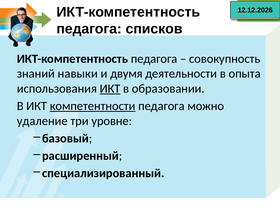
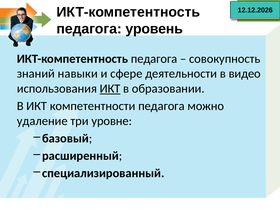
списков: списков -> уровень (154, 29)
двумя: двумя -> сфере (126, 74)
опыта: опыта -> видео (245, 74)
компетентности underline: present -> none (93, 106)
